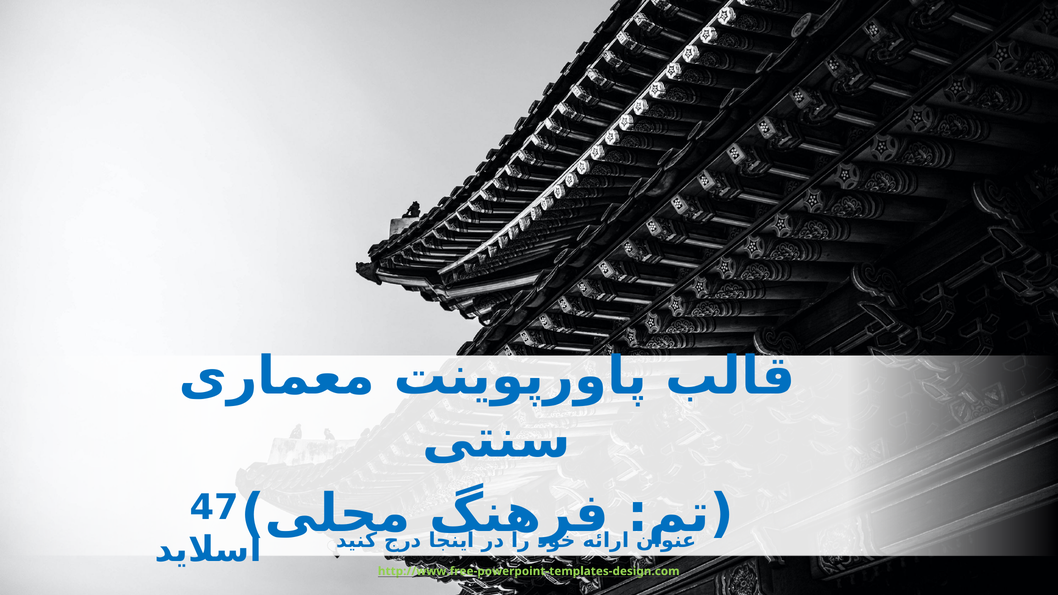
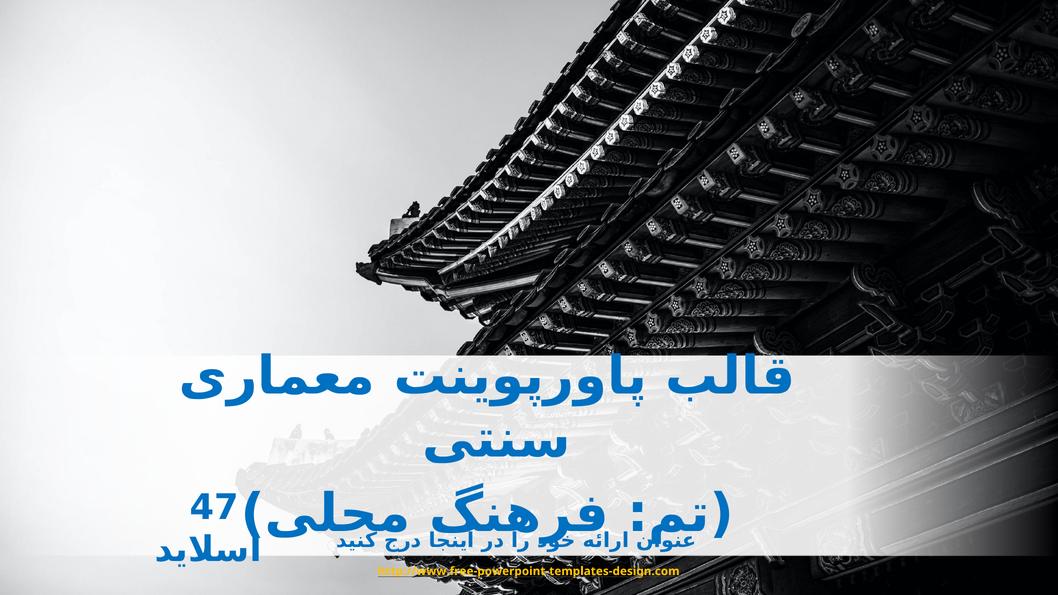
http://www.free-powerpoint-templates-design.com colour: light green -> yellow (529, 571)
